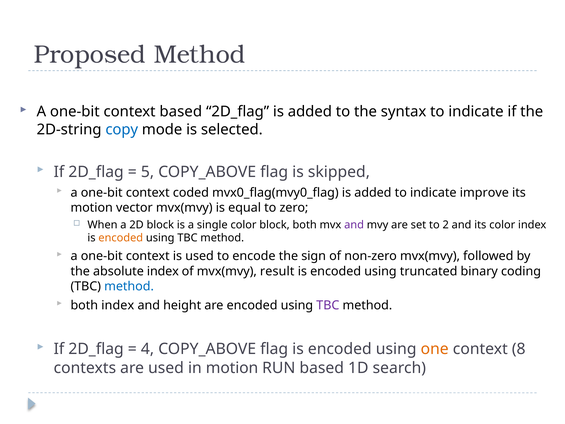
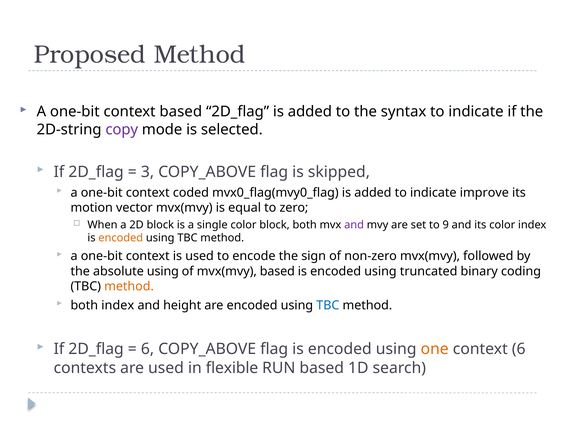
copy colour: blue -> purple (122, 130)
5: 5 -> 3 (147, 172)
2: 2 -> 9 (446, 225)
absolute index: index -> using (163, 271)
mvx(mvy result: result -> based (277, 271)
method colour: blue -> orange (129, 286)
TBC colour: purple -> blue (328, 305)
4: 4 -> 6 (147, 349)
context 8: 8 -> 6 (519, 349)
in motion: motion -> flexible (232, 368)
